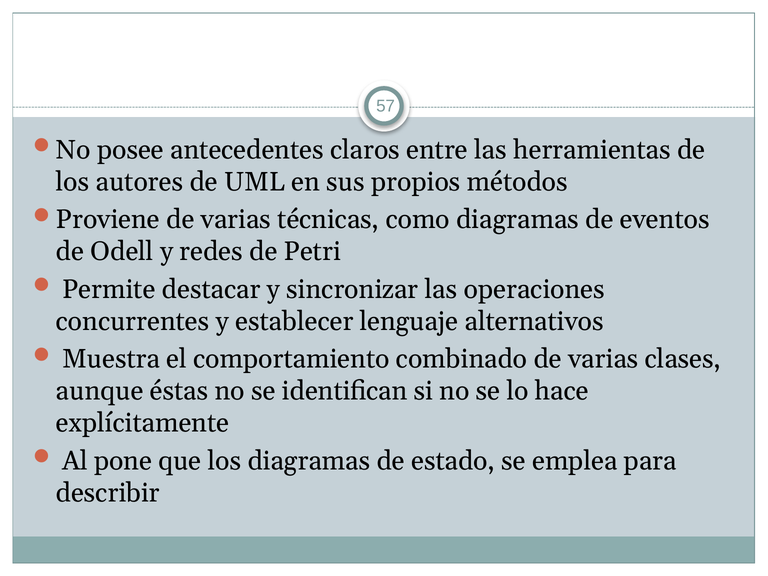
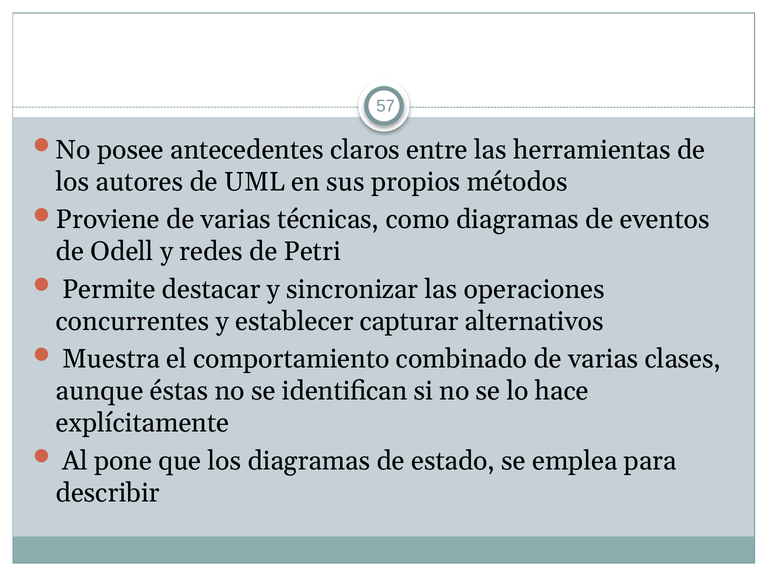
lenguaje: lenguaje -> capturar (409, 321)
